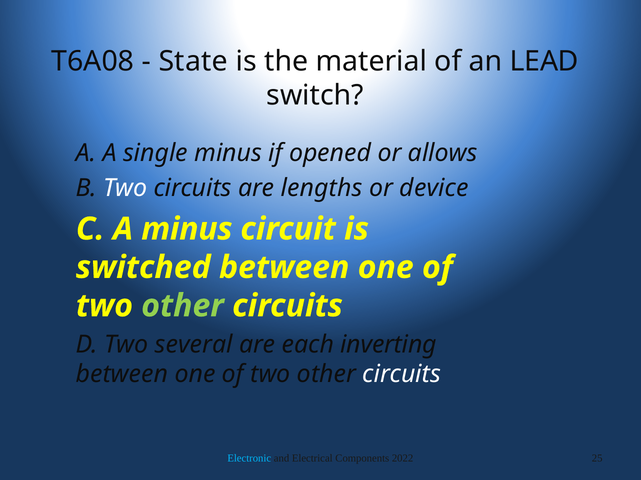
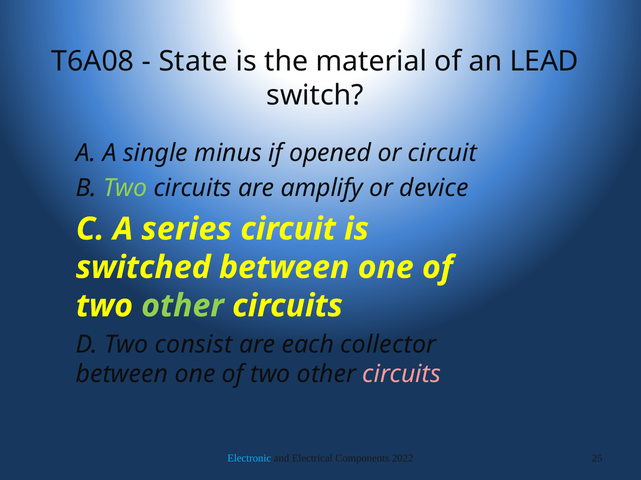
or allows: allows -> circuit (443, 153)
Two colour: white -> light green (125, 188)
lengths: lengths -> amplify (322, 188)
A minus: minus -> series (187, 229)
several: several -> consist (194, 345)
inverting: inverting -> collector (388, 345)
circuits colour: white -> pink (402, 375)
